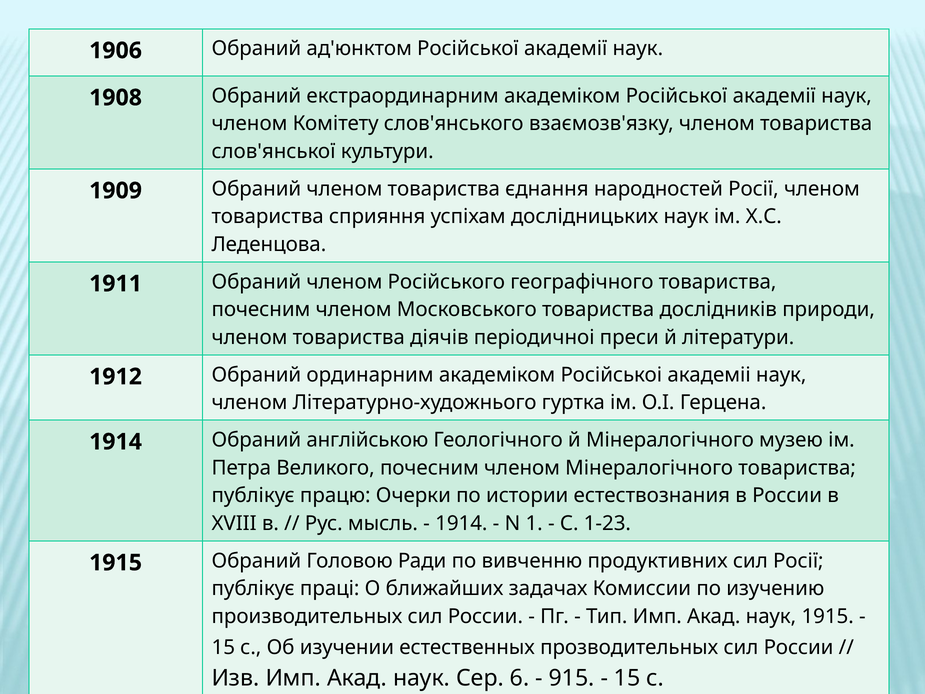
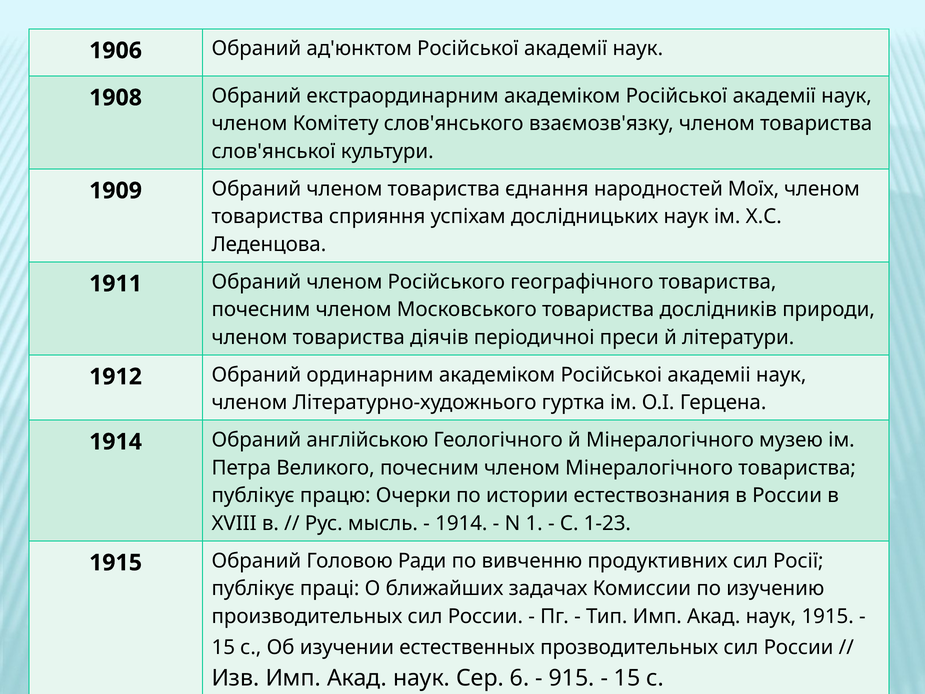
Росії: Росії -> Моїх (754, 189)
